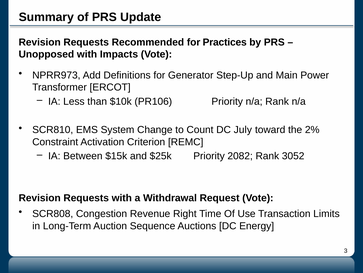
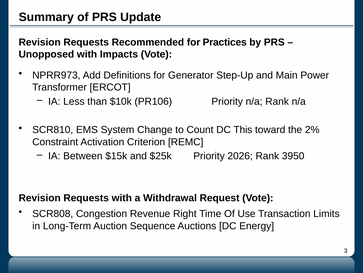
July: July -> This (243, 129)
2082: 2082 -> 2026 (240, 156)
3052: 3052 -> 3950 (293, 156)
